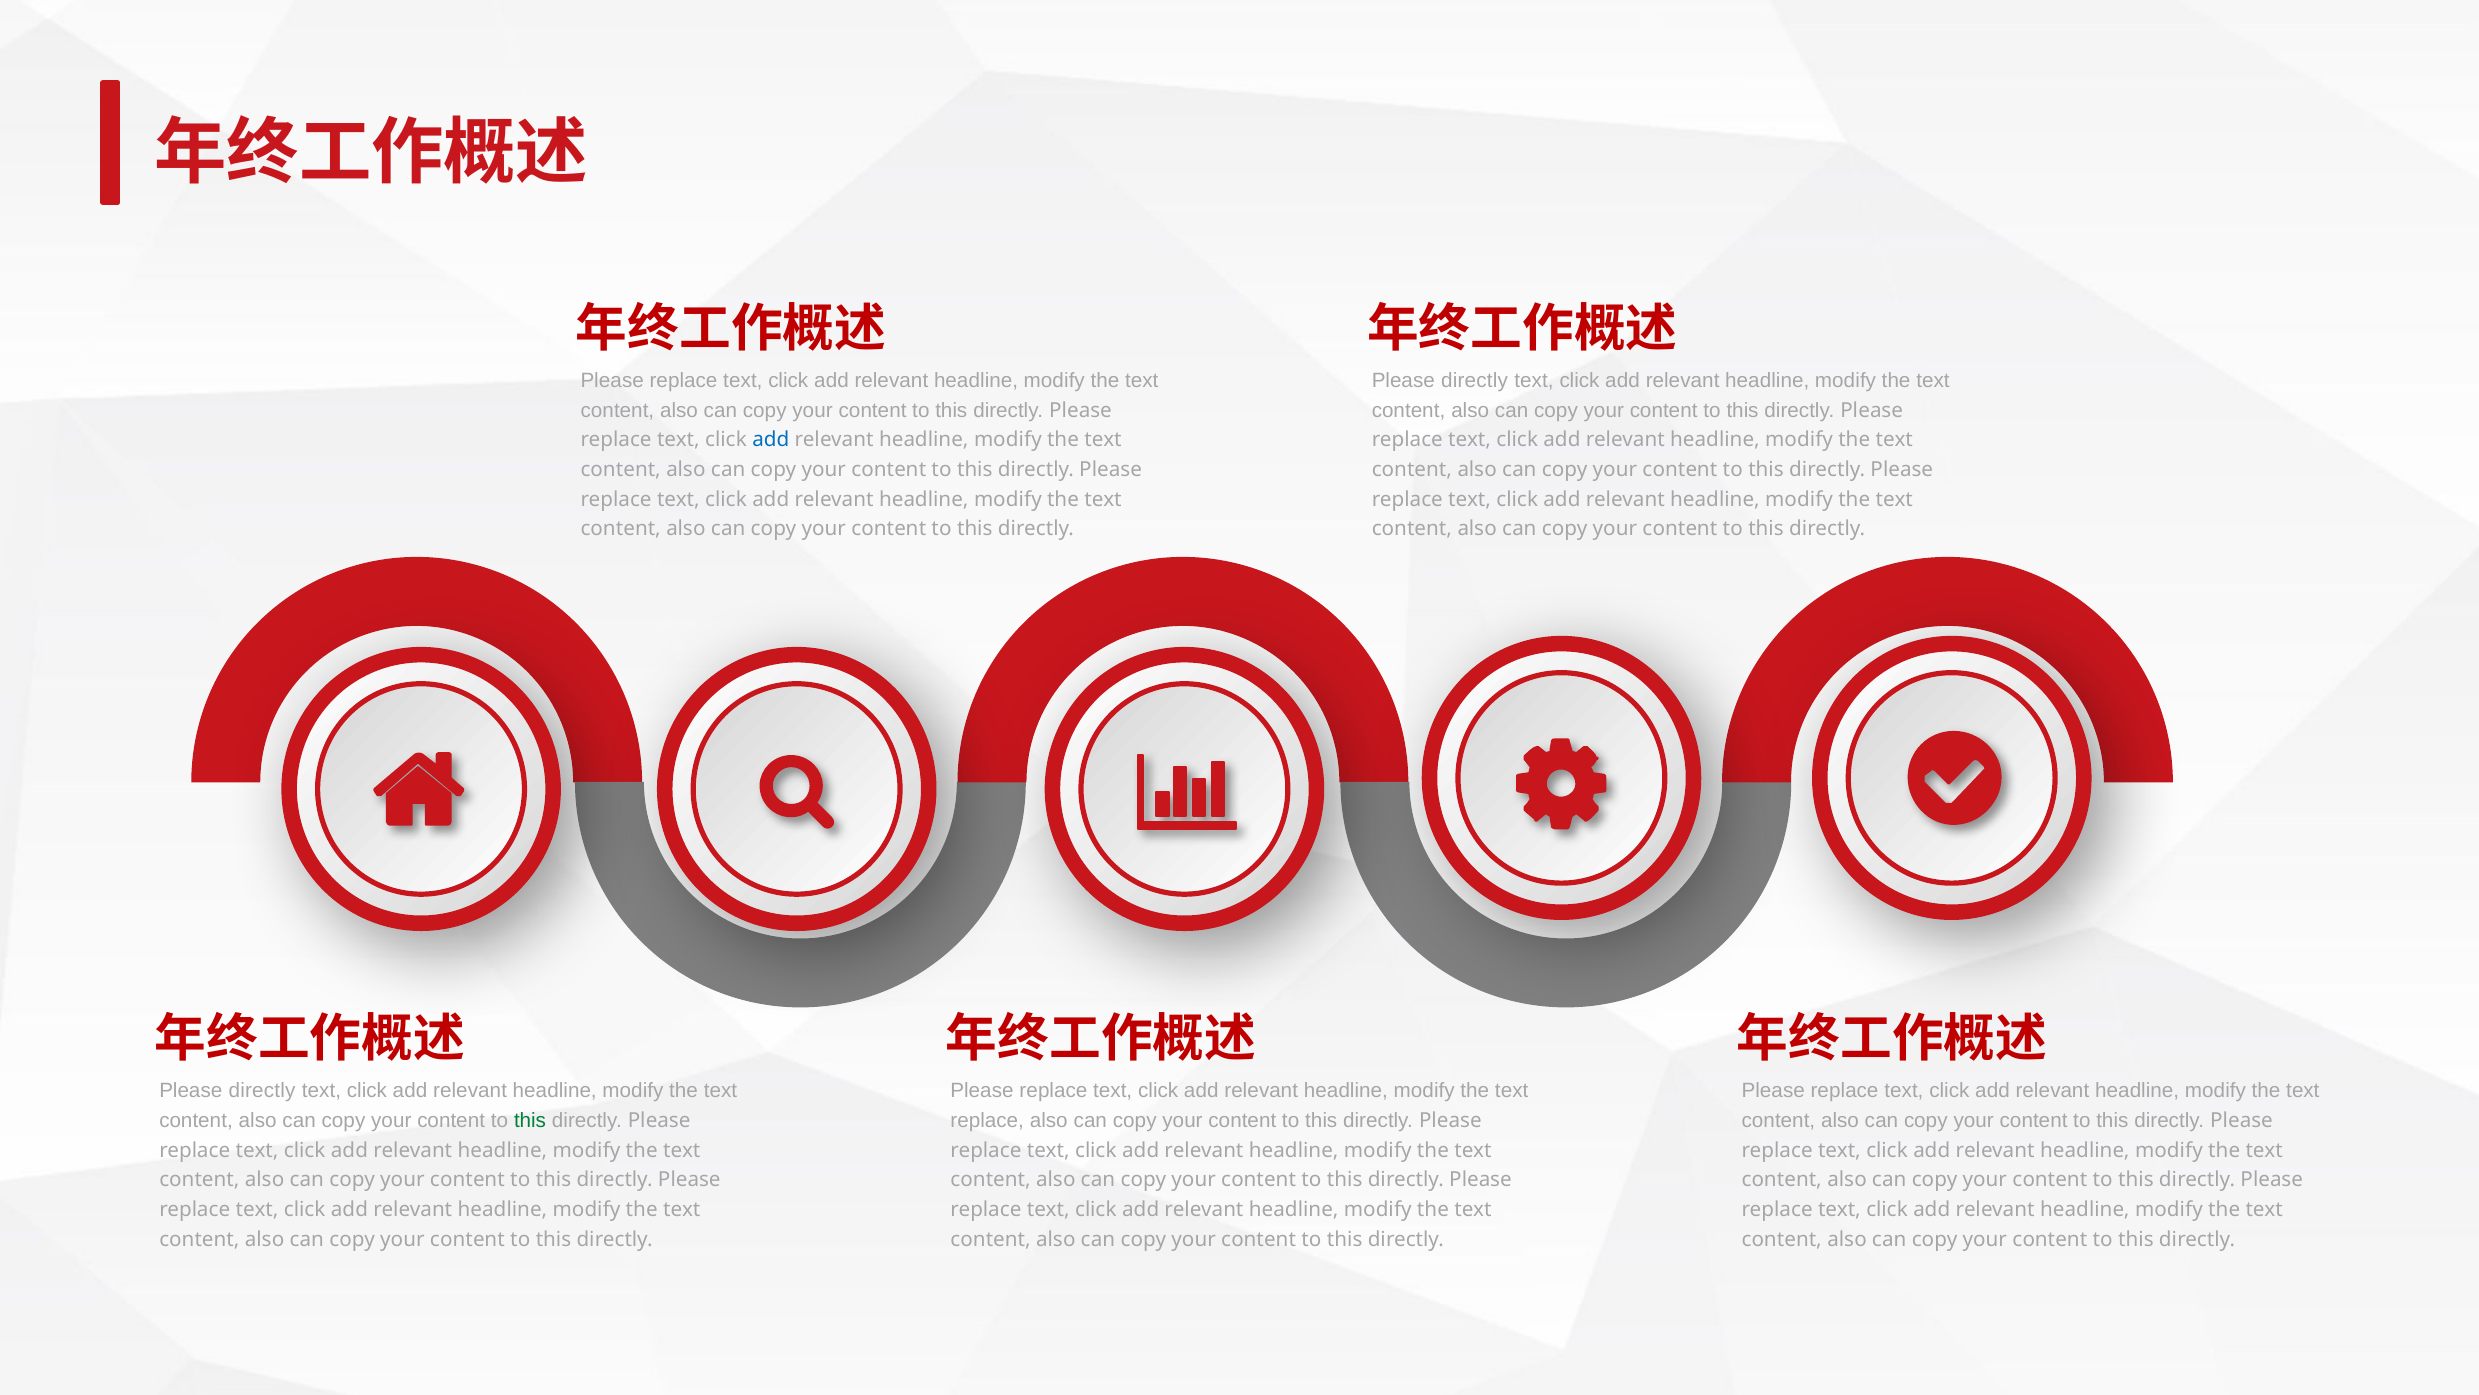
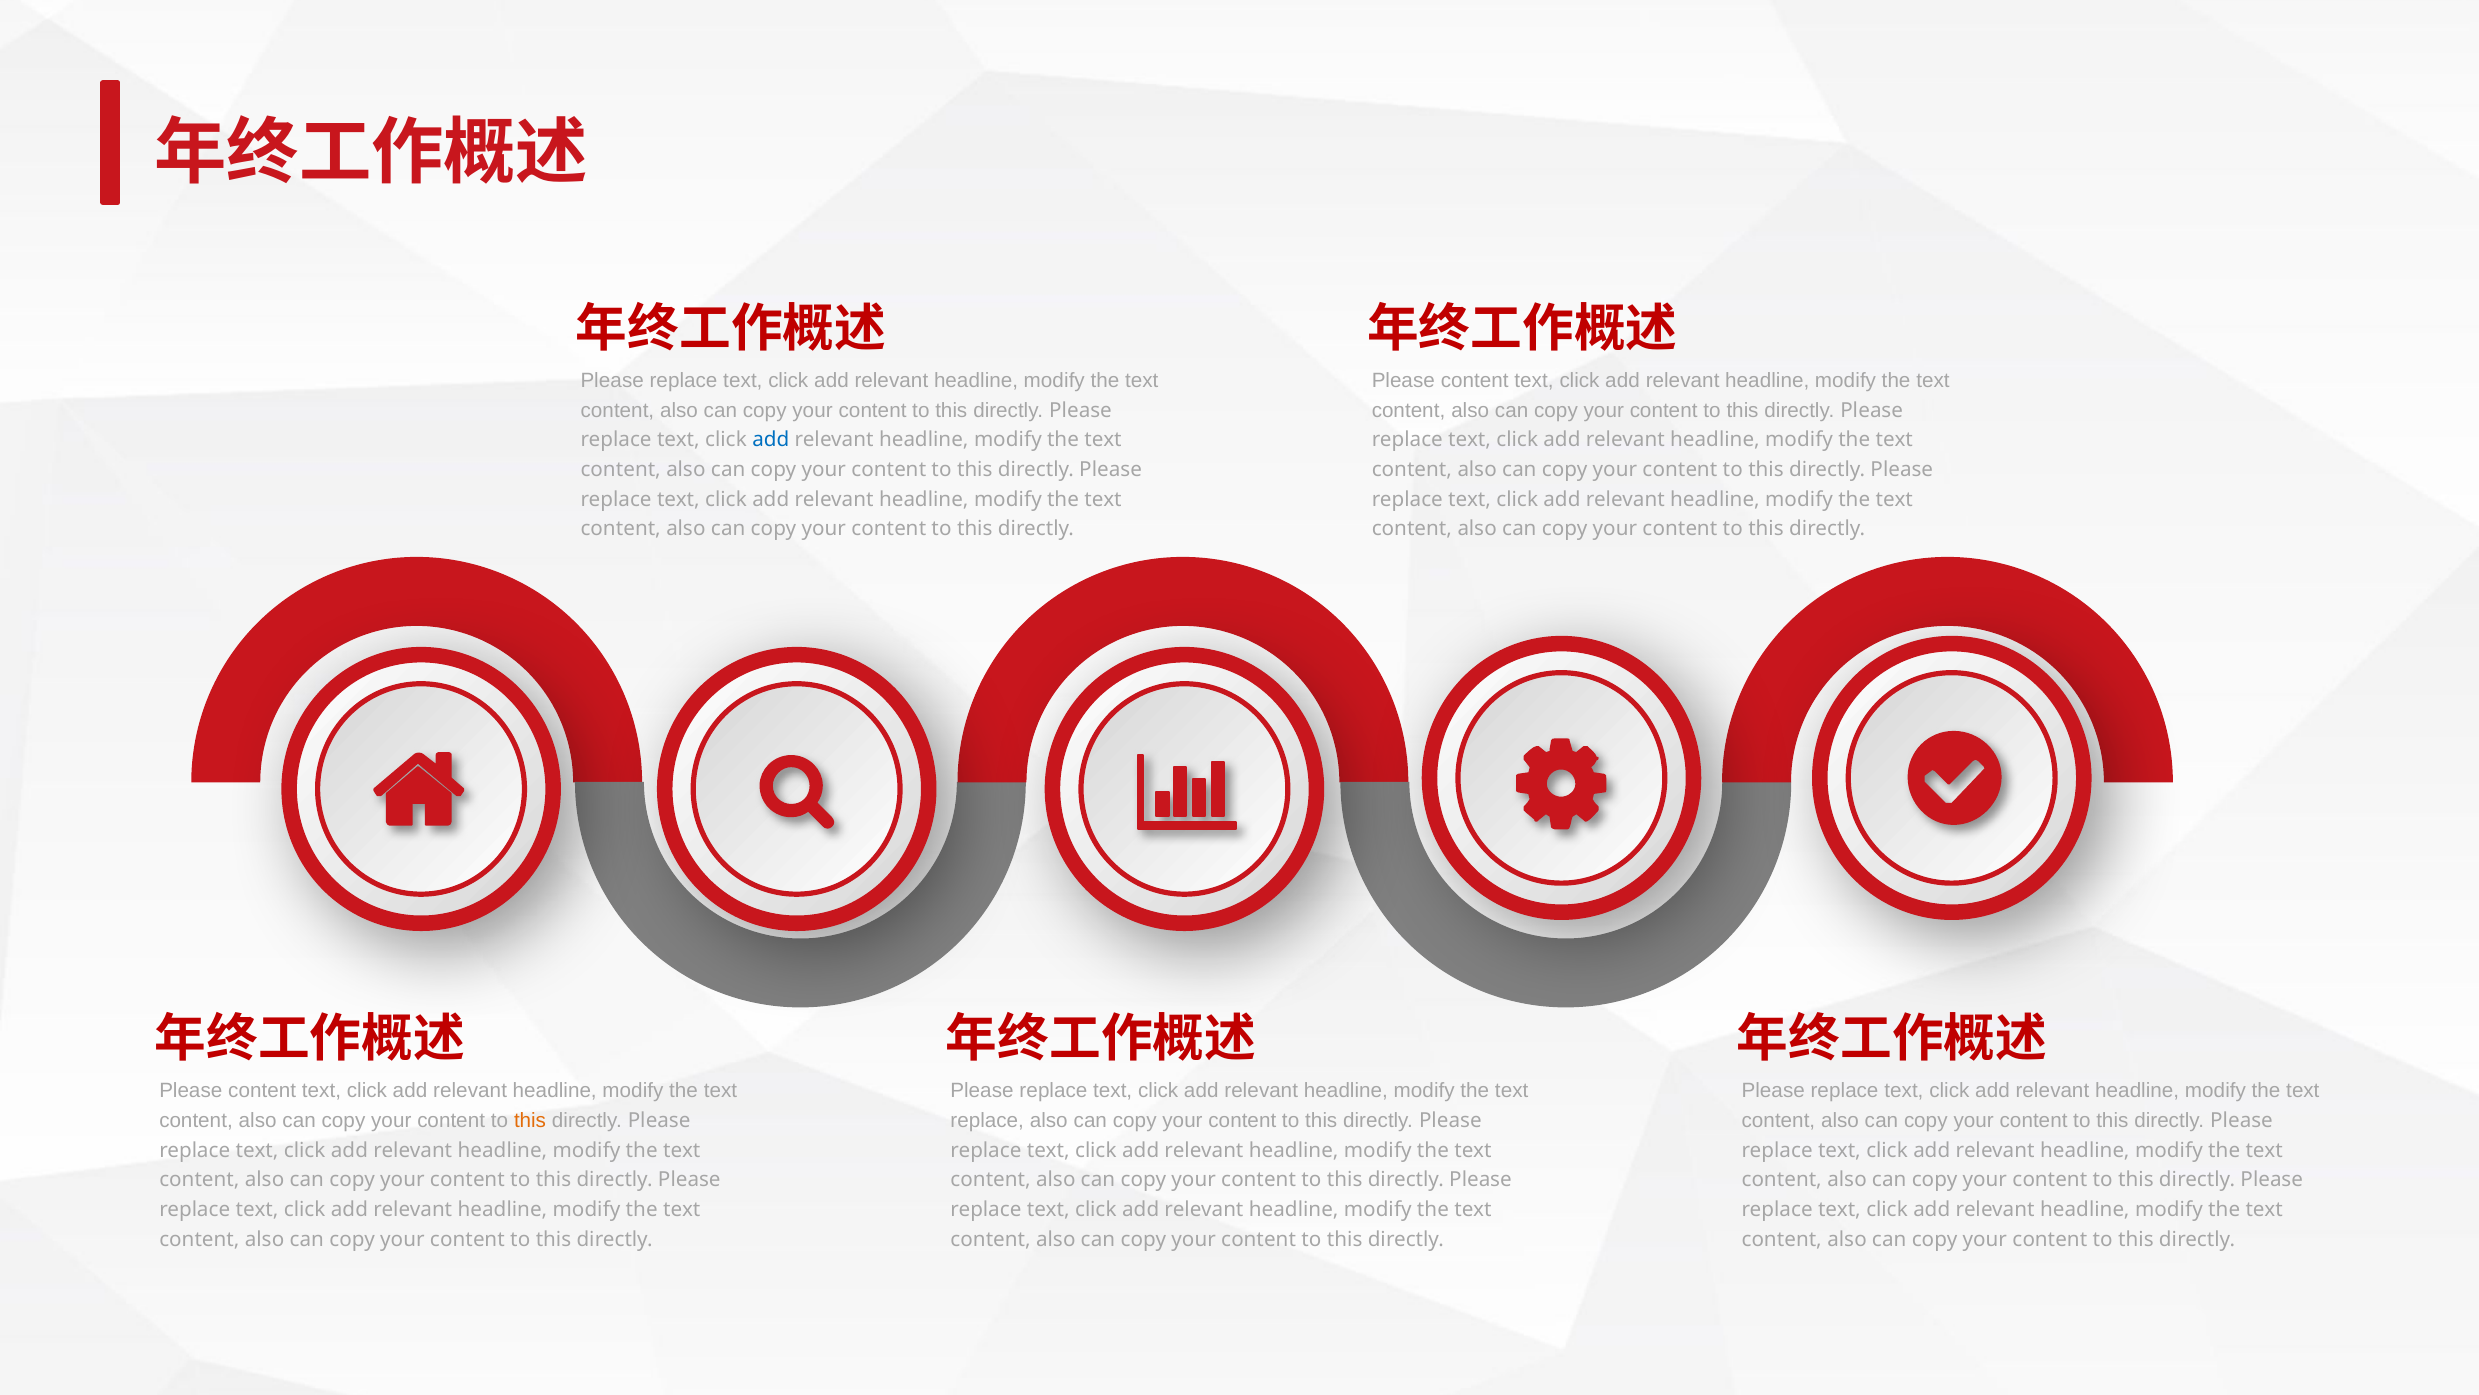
directly: directly -> content (1475, 380)
directly: directly -> content (262, 1091)
this colour: green -> orange (530, 1120)
